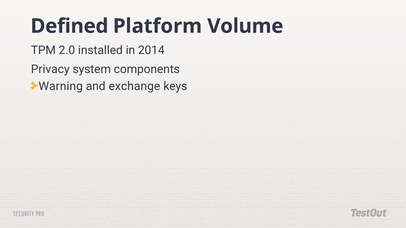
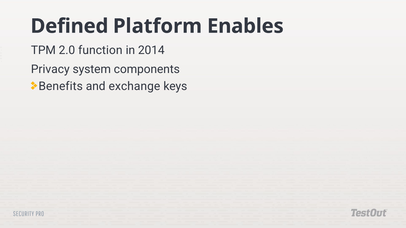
Volume: Volume -> Enables (245, 26)
installed: installed -> function (100, 50)
Warning: Warning -> Benefits (61, 86)
